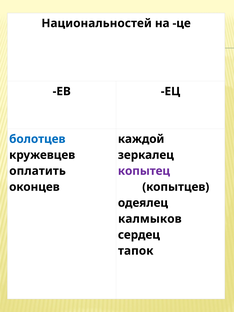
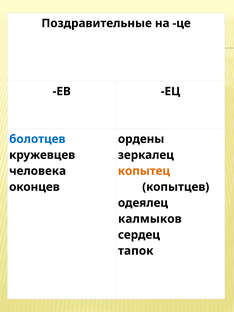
Национальностей: Национальностей -> Поздравительные (97, 23)
каждой: каждой -> ордены (141, 139)
оплатить: оплатить -> человека (38, 171)
копытец colour: purple -> orange (144, 171)
